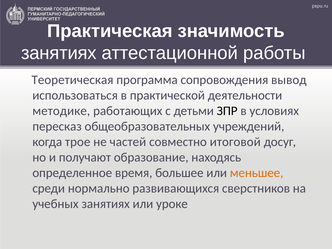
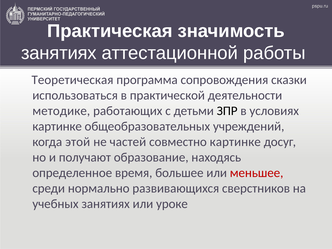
вывод: вывод -> сказки (289, 80)
пересказ: пересказ -> картинке (57, 126)
трое: трое -> этой (78, 142)
совместно итоговой: итоговой -> картинке (235, 142)
меньшее colour: orange -> red (257, 173)
